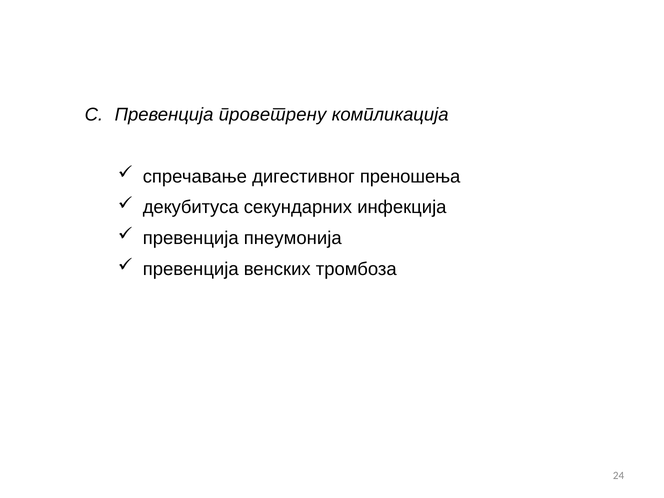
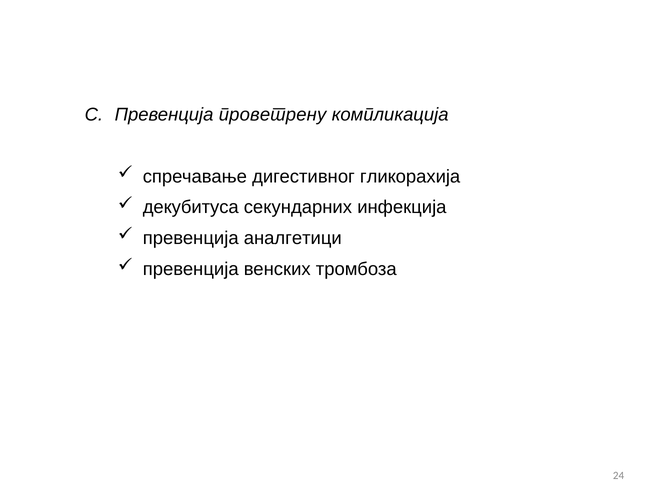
преношења: преношења -> гликорахија (410, 176)
пнеумонија: пнеумонија -> аналгетици (293, 238)
